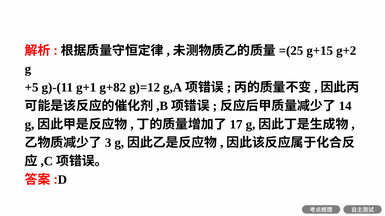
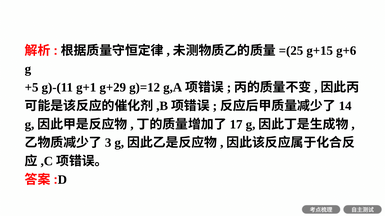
g+2: g+2 -> g+6 (346, 51)
g+82: g+82 -> g+29 (113, 88)
